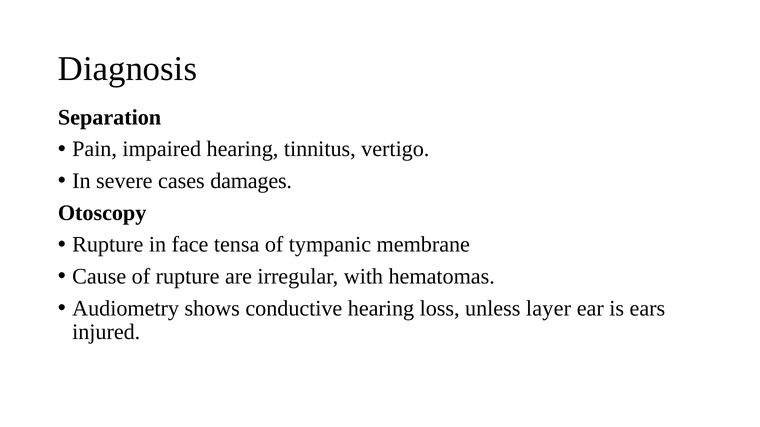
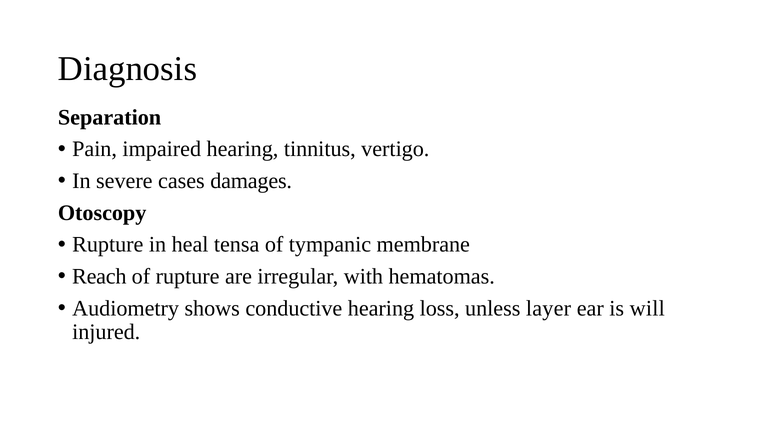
face: face -> heal (190, 245)
Cause: Cause -> Reach (99, 277)
ears: ears -> will (647, 309)
